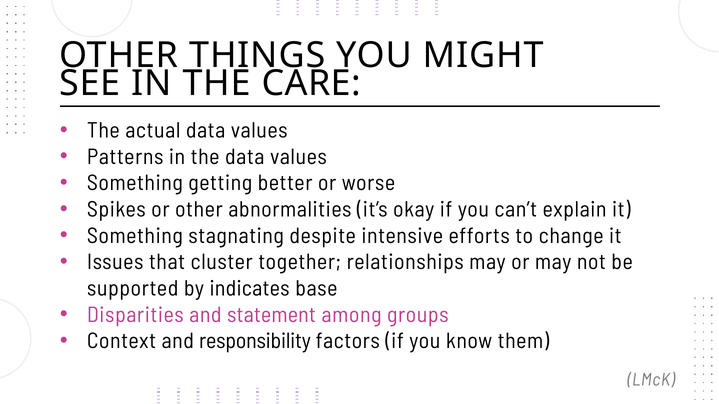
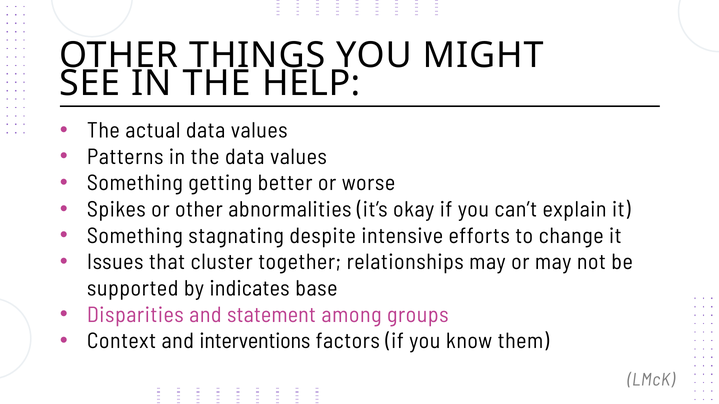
CARE: CARE -> HELP (311, 84)
responsibility: responsibility -> interventions (255, 341)
